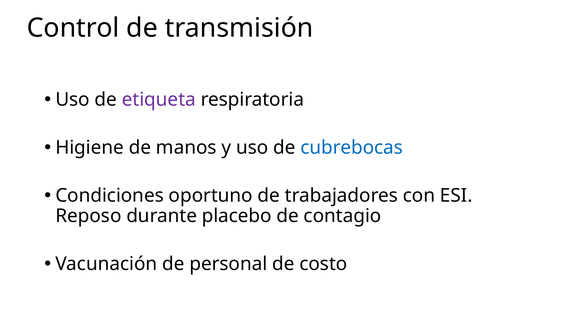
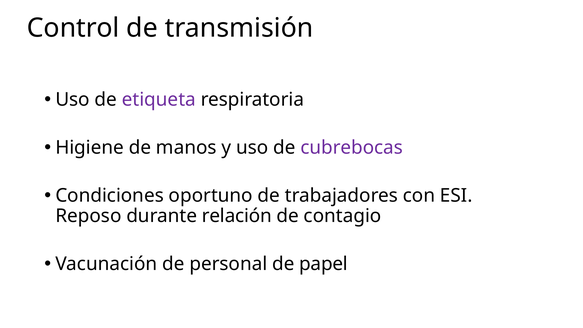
cubrebocas colour: blue -> purple (352, 148)
placebo: placebo -> relación (237, 216)
costo: costo -> papel (323, 264)
